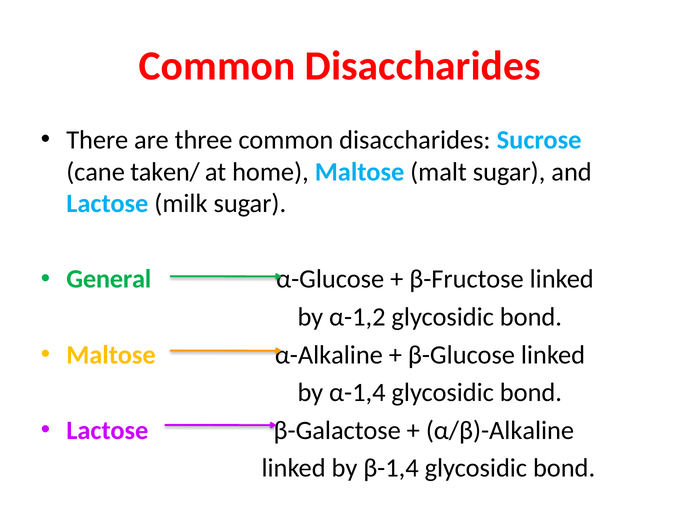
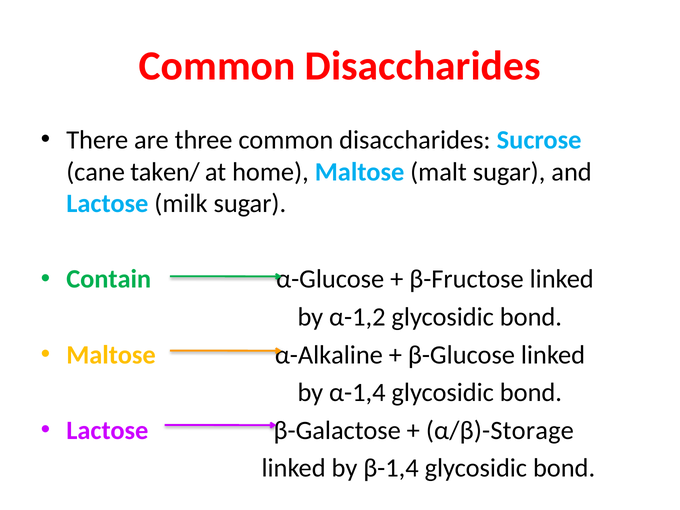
General: General -> Contain (109, 279)
α/β)-Alkaline: α/β)-Alkaline -> α/β)-Storage (500, 430)
